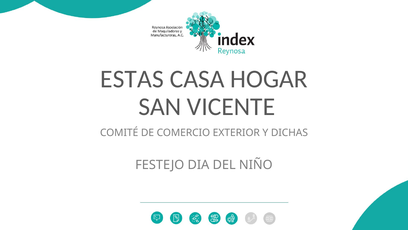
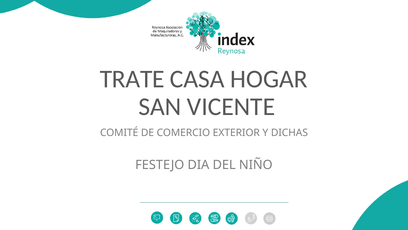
ESTAS: ESTAS -> TRATE (132, 79)
